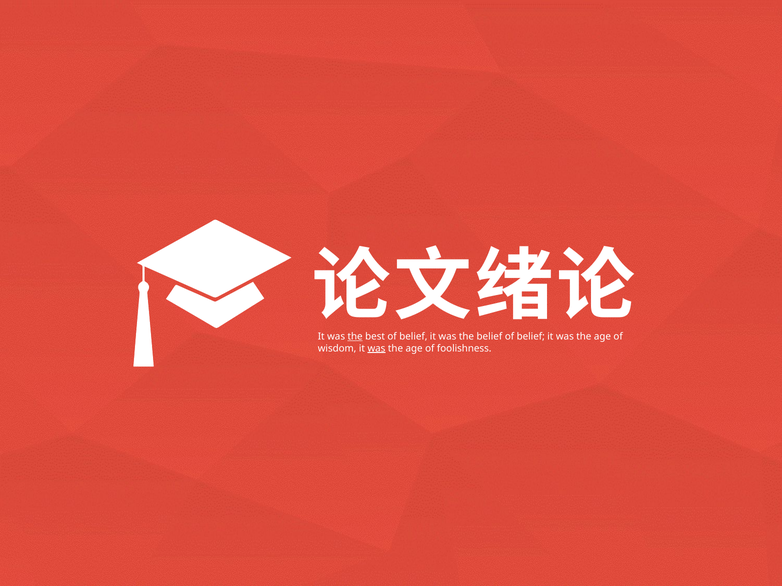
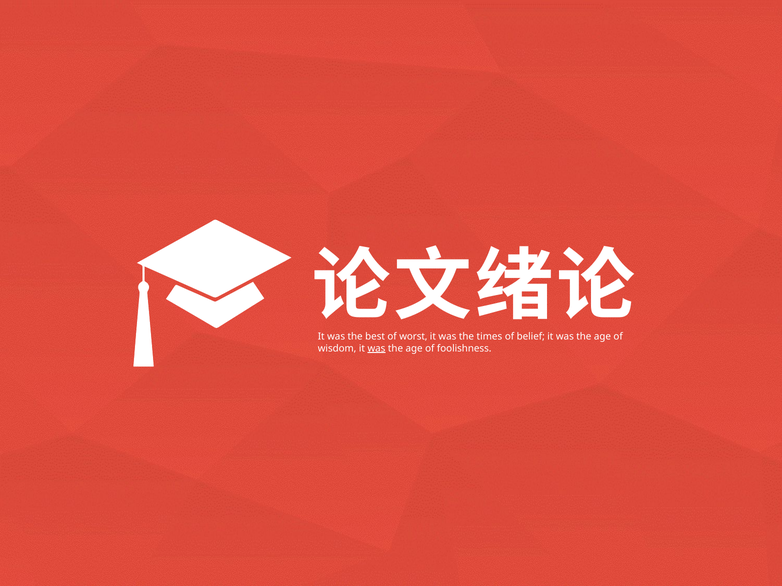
the underline: present -> none (355, 337)
best of belief: belief -> worst (413, 337)
the belief: belief -> times (489, 337)
